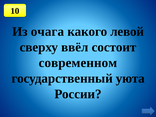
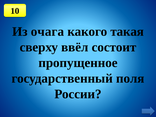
левой: левой -> такая (127, 32)
современном: современном -> пропущенное (78, 63)
уюта: уюта -> поля (130, 78)
